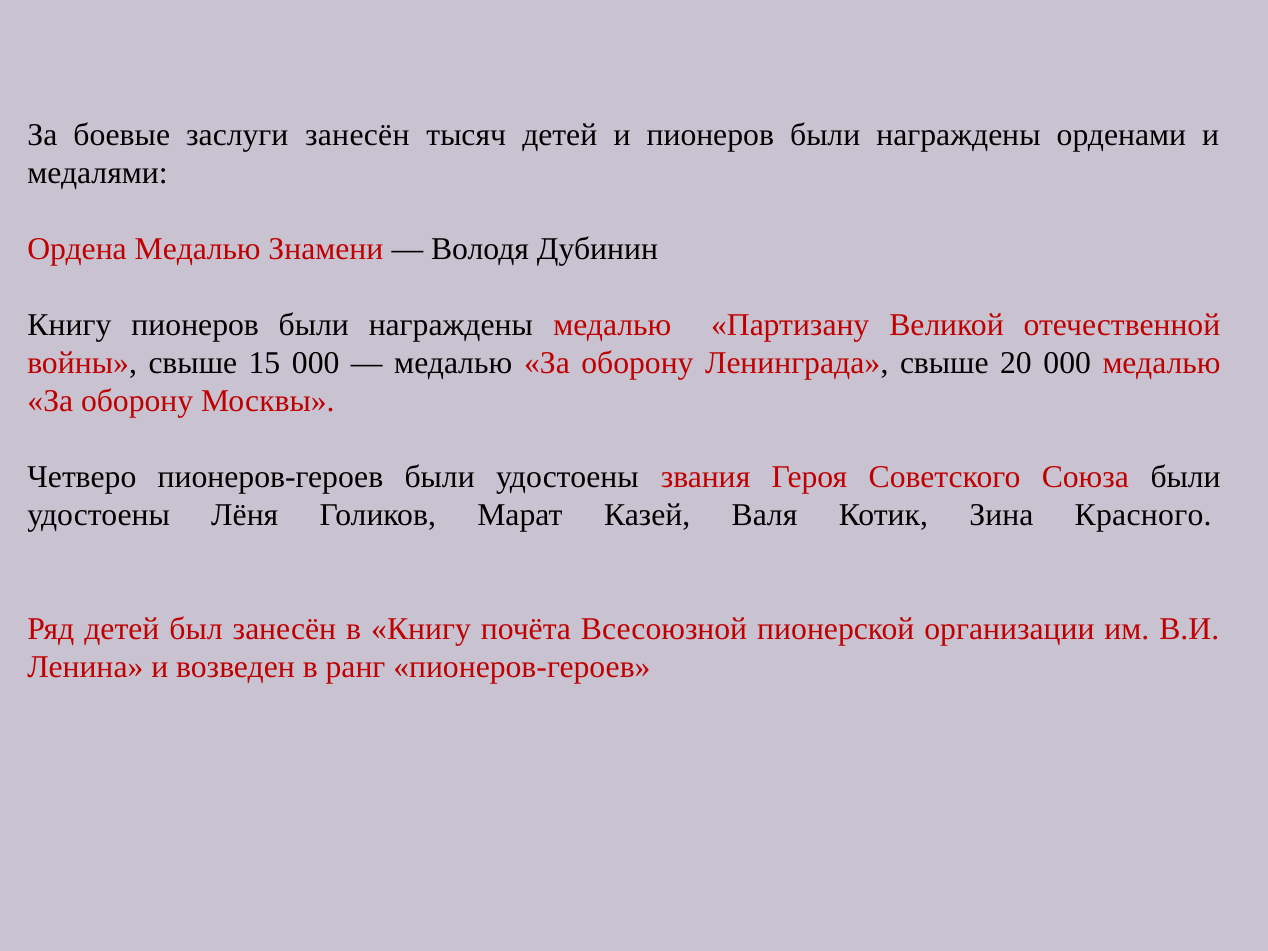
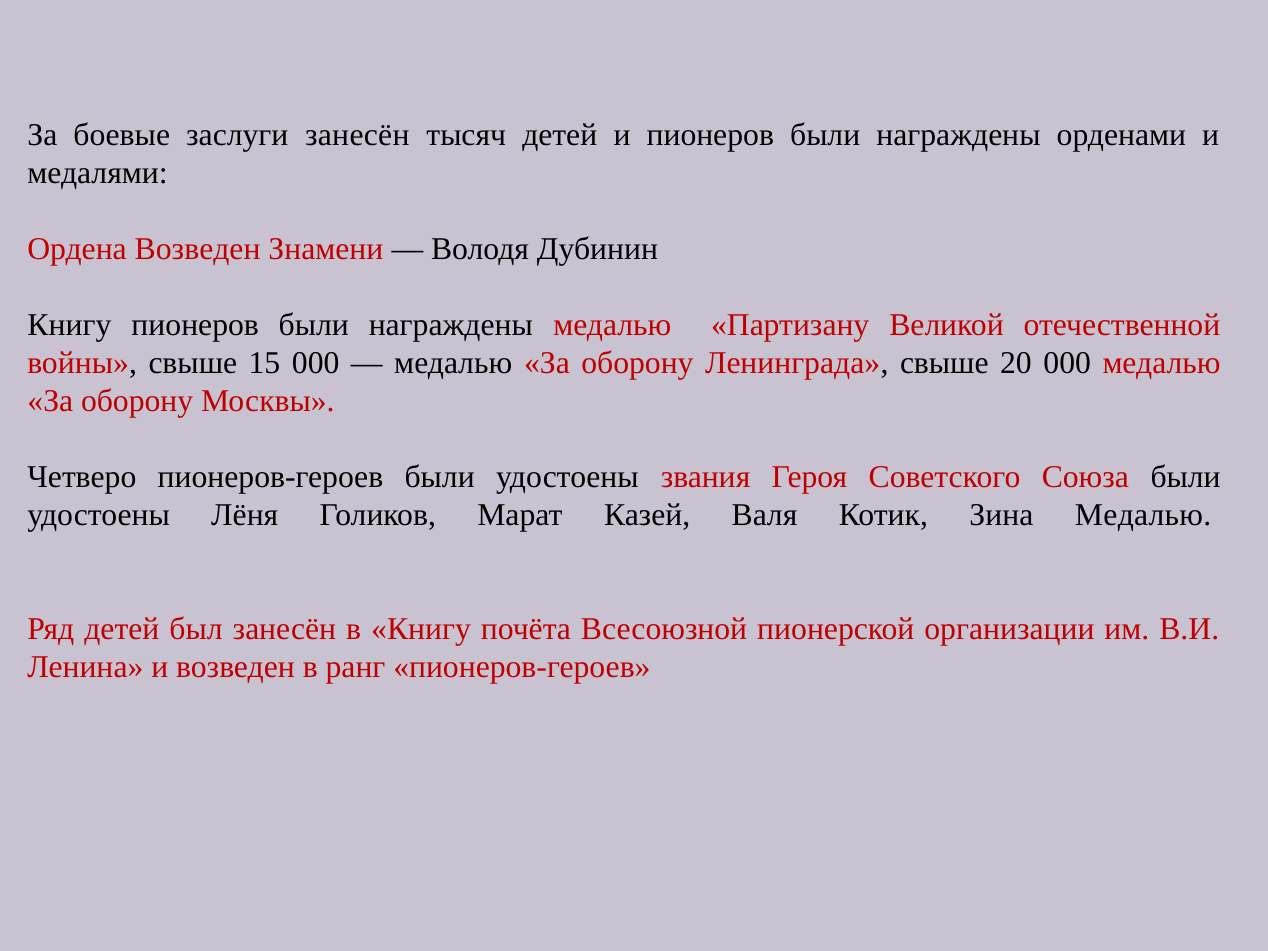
Ордена Медалью: Медалью -> Возведен (198, 249)
Зина Красного: Красного -> Медалью (1143, 515)
